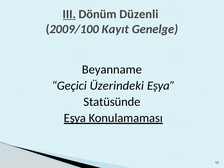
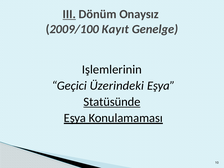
Düzenli: Düzenli -> Onaysız (139, 14)
Beyanname: Beyanname -> Işlemlerinin (112, 69)
Statüsünde underline: none -> present (112, 102)
